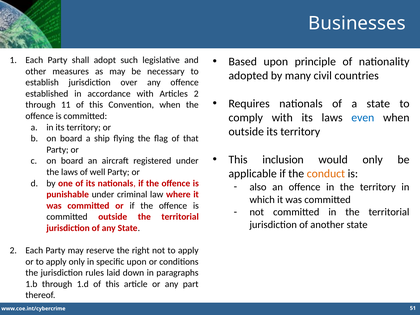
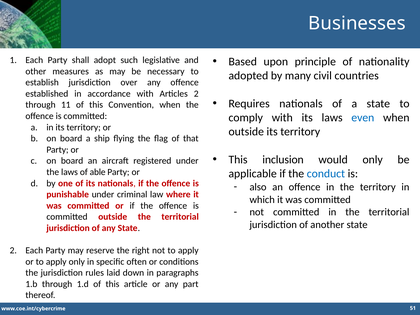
well: well -> able (98, 172)
conduct colour: orange -> blue (326, 174)
specific upon: upon -> often (137, 262)
